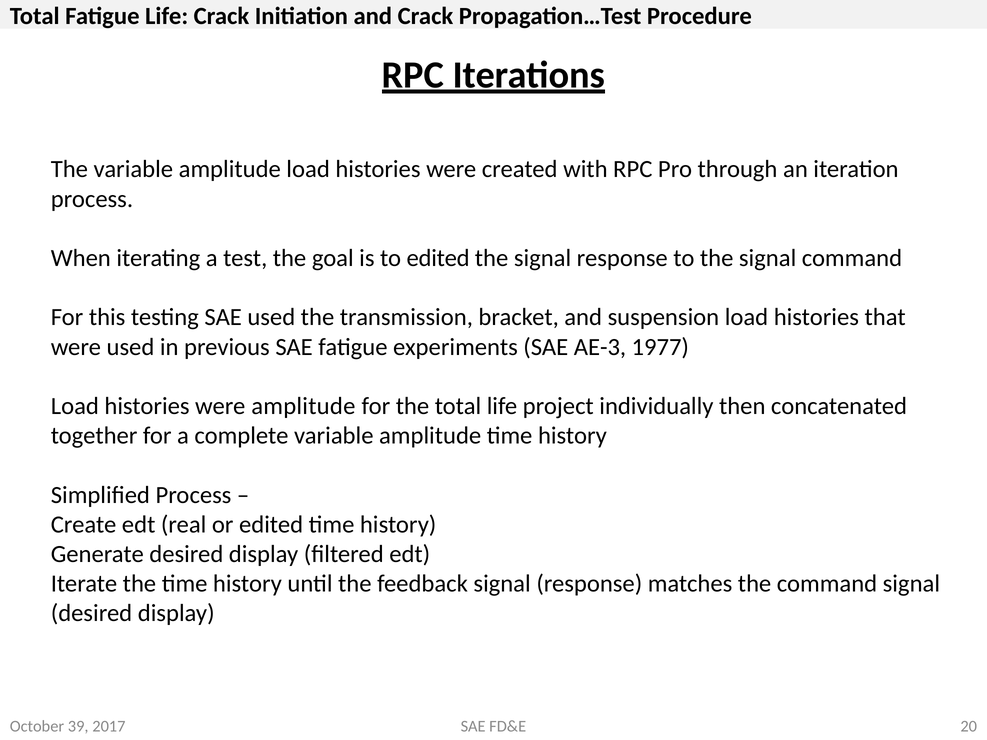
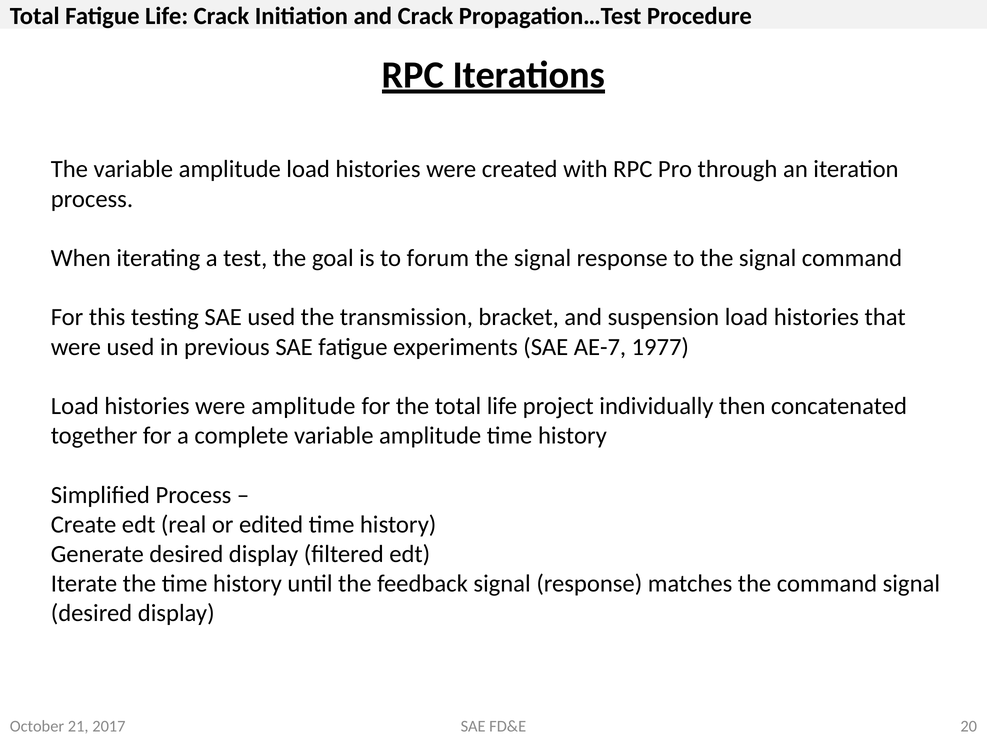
to edited: edited -> forum (438, 258)
AE-3: AE-3 -> AE-7 (600, 347)
39: 39 -> 21 (78, 727)
